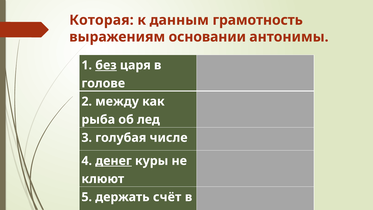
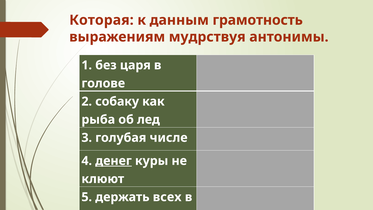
основании: основании -> мудрствуя (207, 37)
без underline: present -> none (106, 65)
между: между -> собаку (117, 101)
счёт: счёт -> всех (167, 197)
